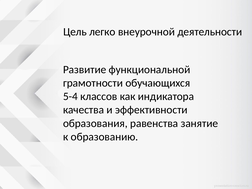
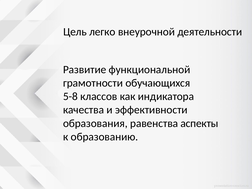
5-4: 5-4 -> 5-8 (70, 96)
занятие: занятие -> аспекты (199, 123)
